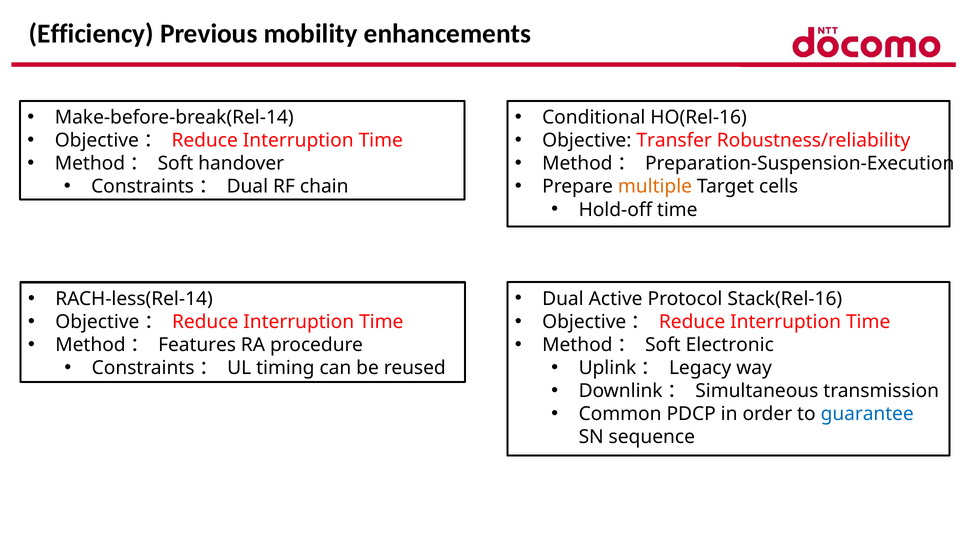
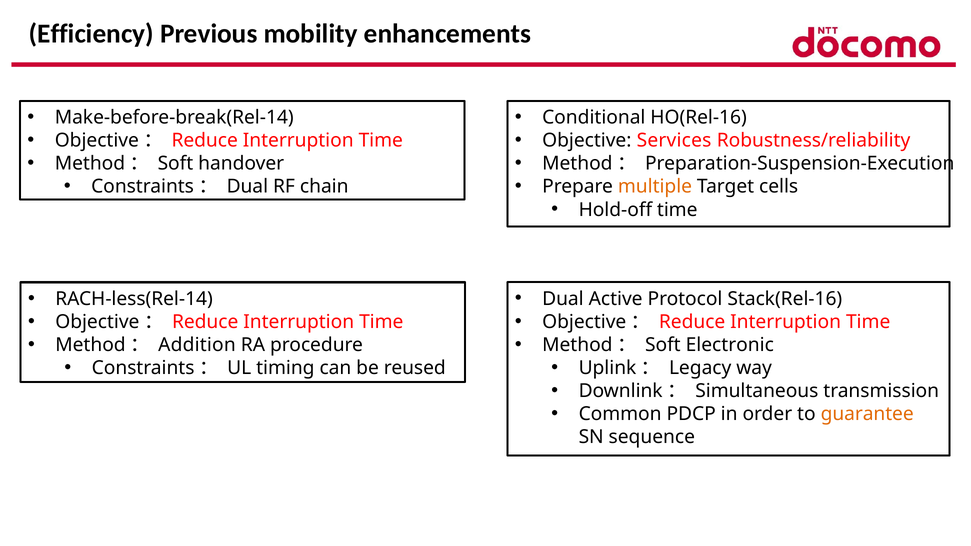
Transfer: Transfer -> Services (674, 141)
Features: Features -> Addition (197, 345)
guarantee colour: blue -> orange (867, 414)
